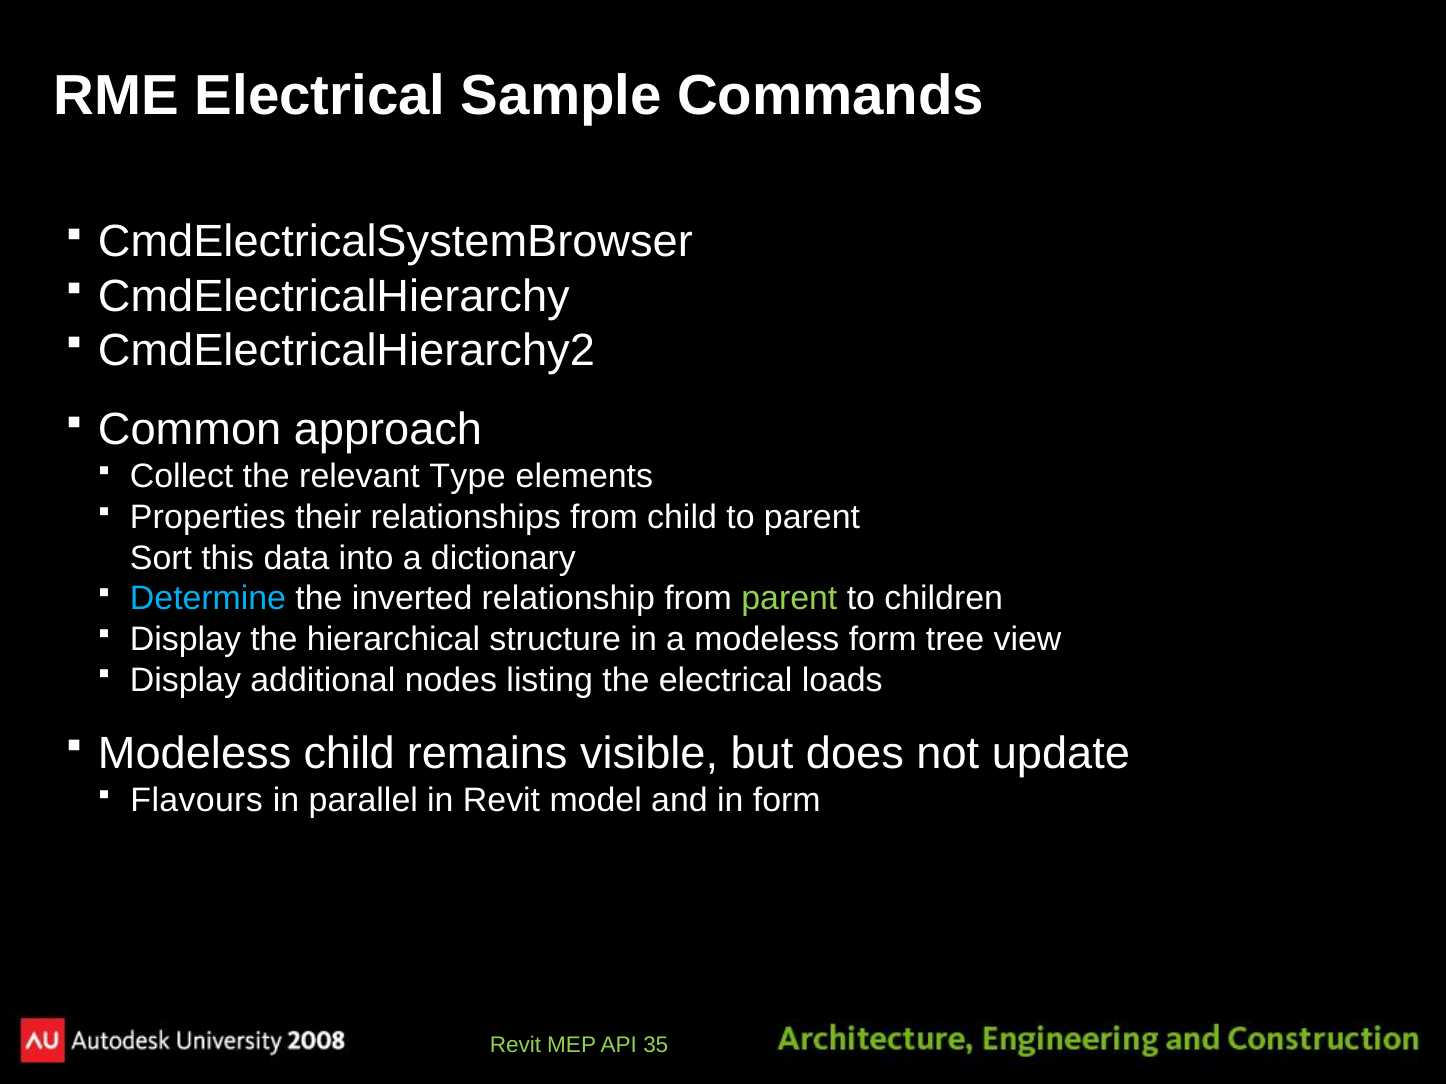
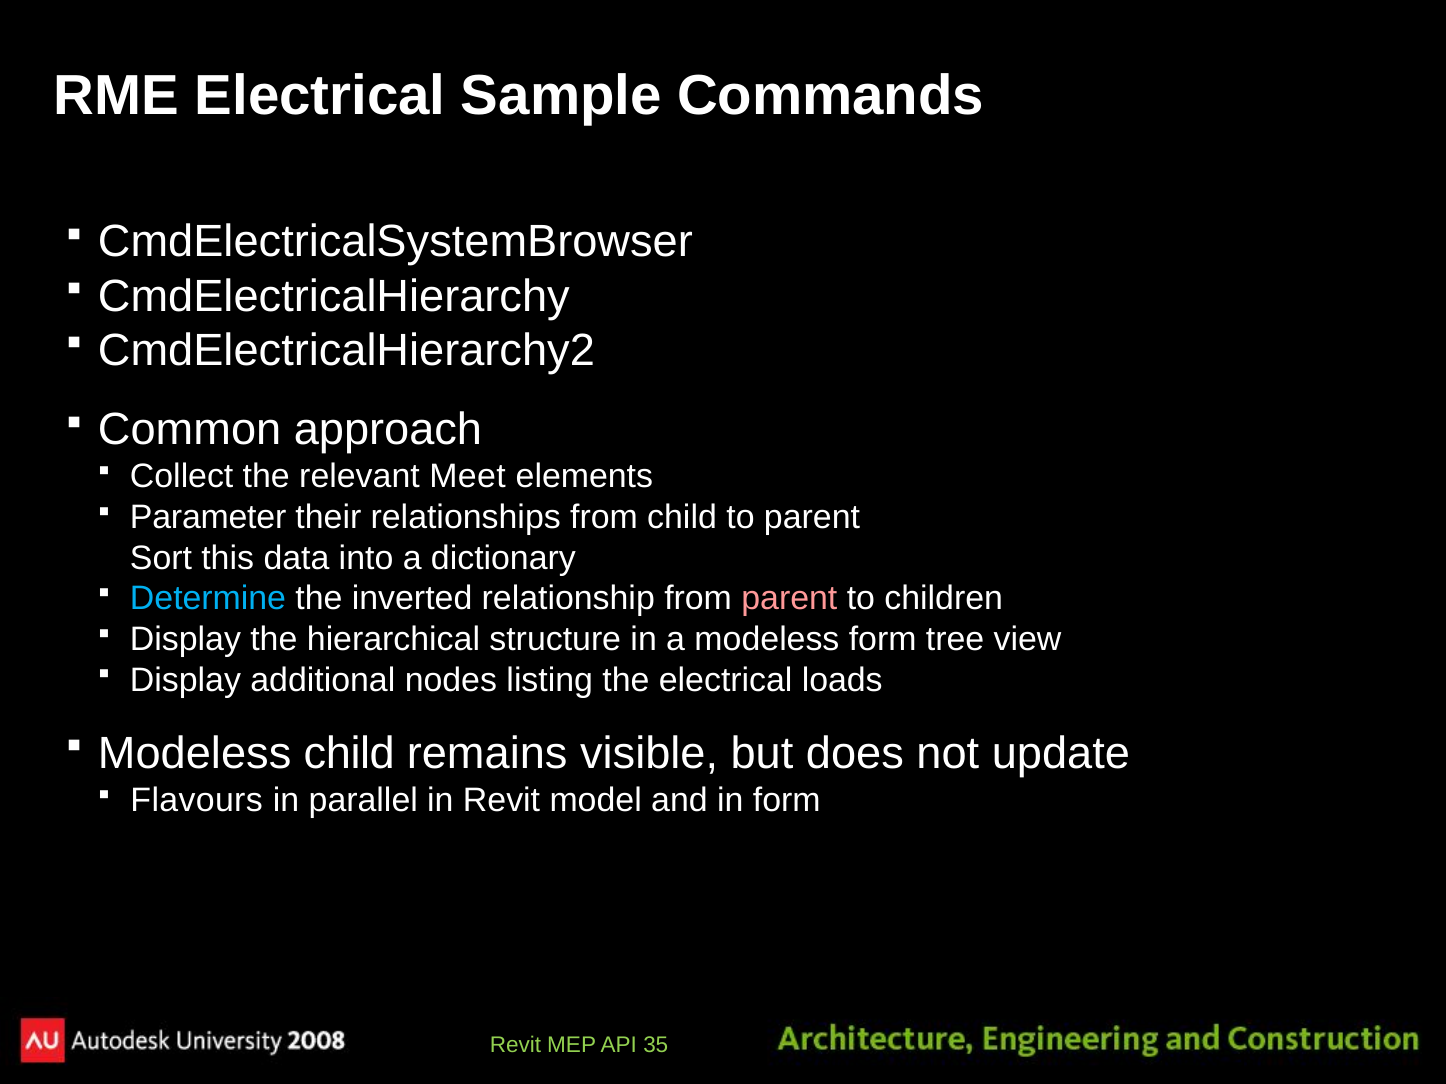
Type: Type -> Meet (467, 477)
Properties: Properties -> Parameter (208, 517)
parent colour: light green -> pink (789, 599)
